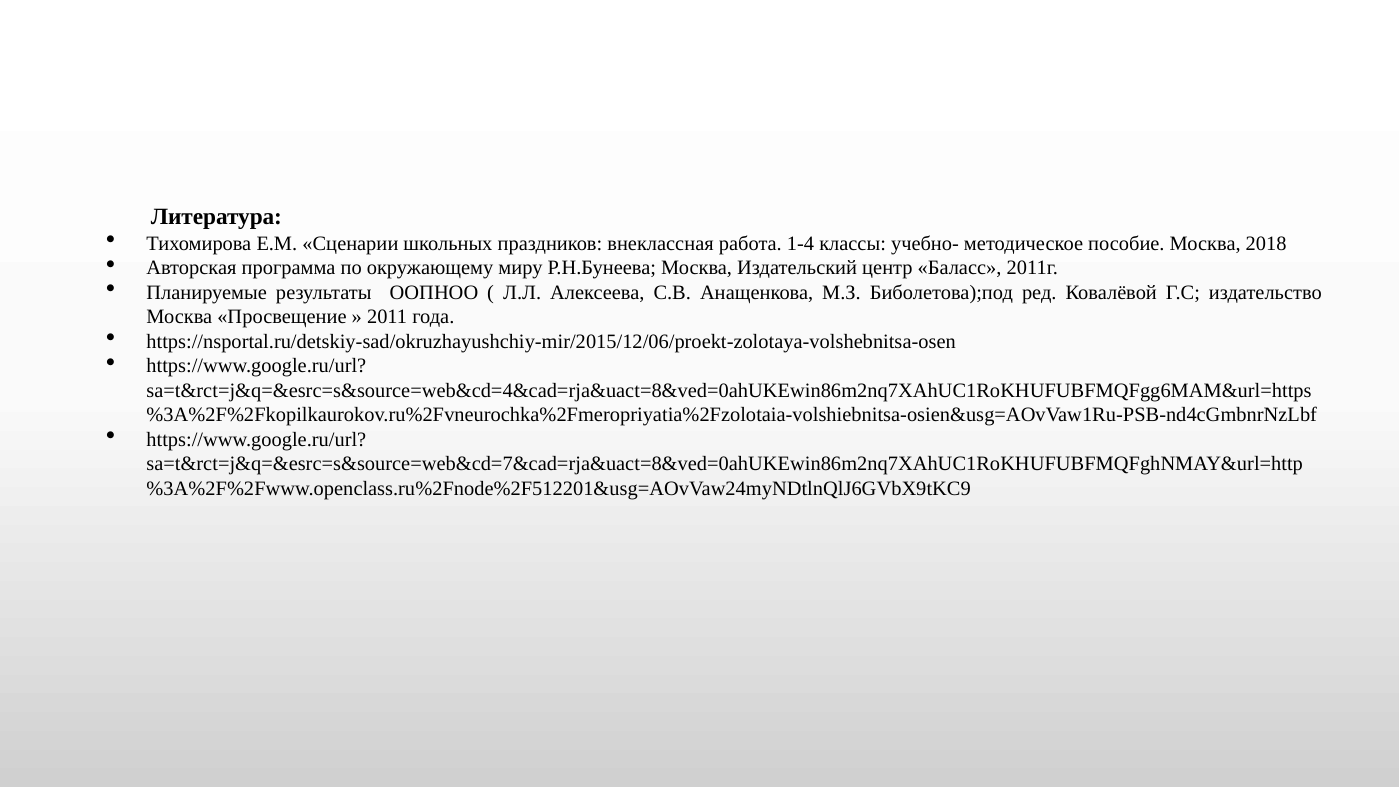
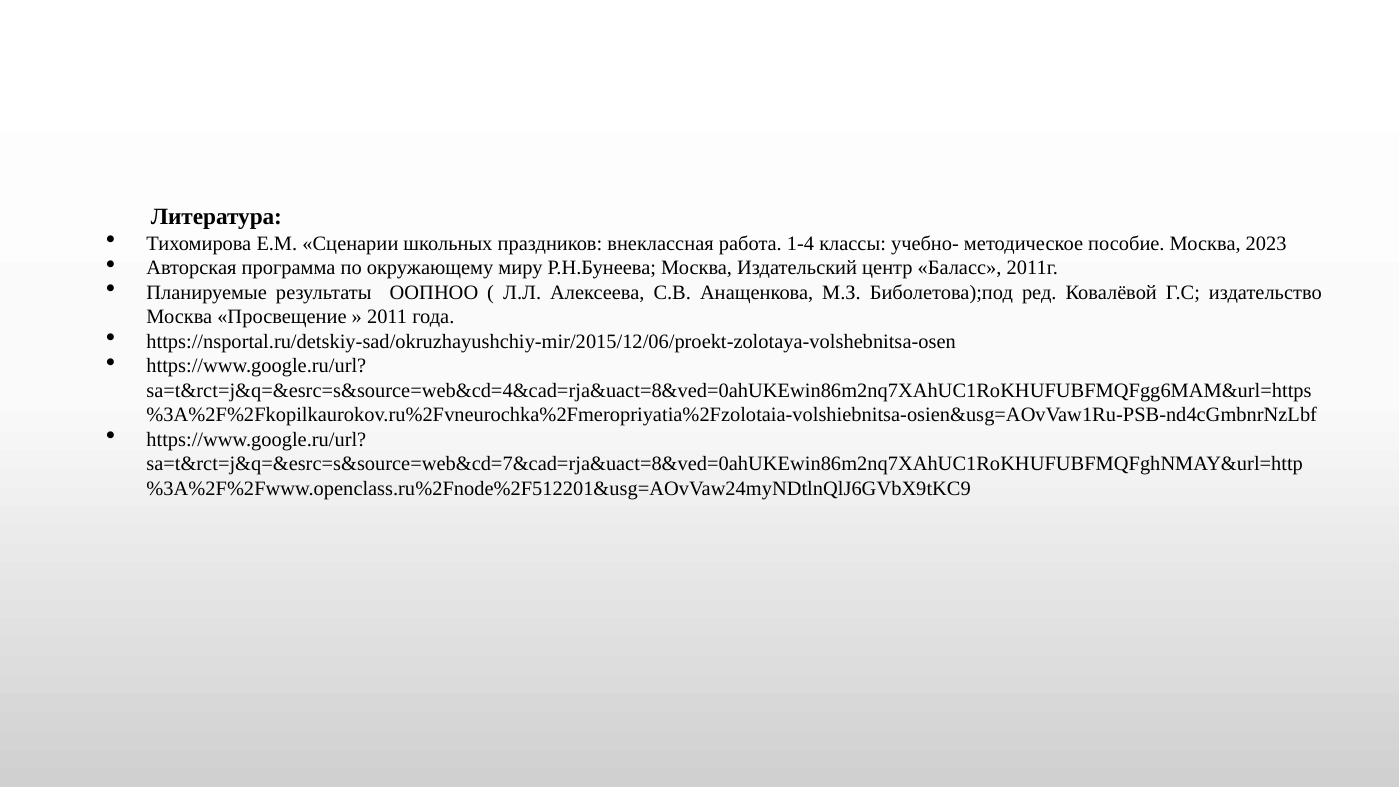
2018: 2018 -> 2023 (1266, 243)
